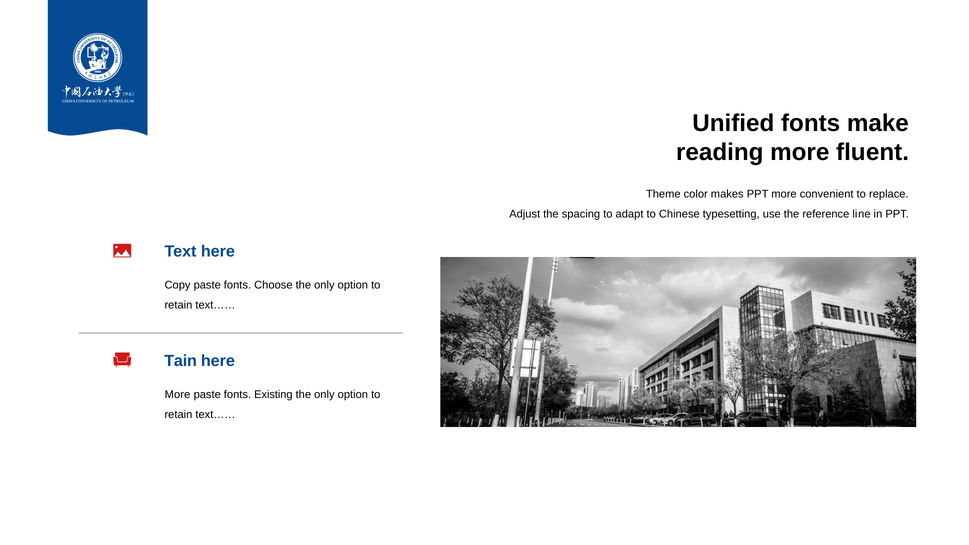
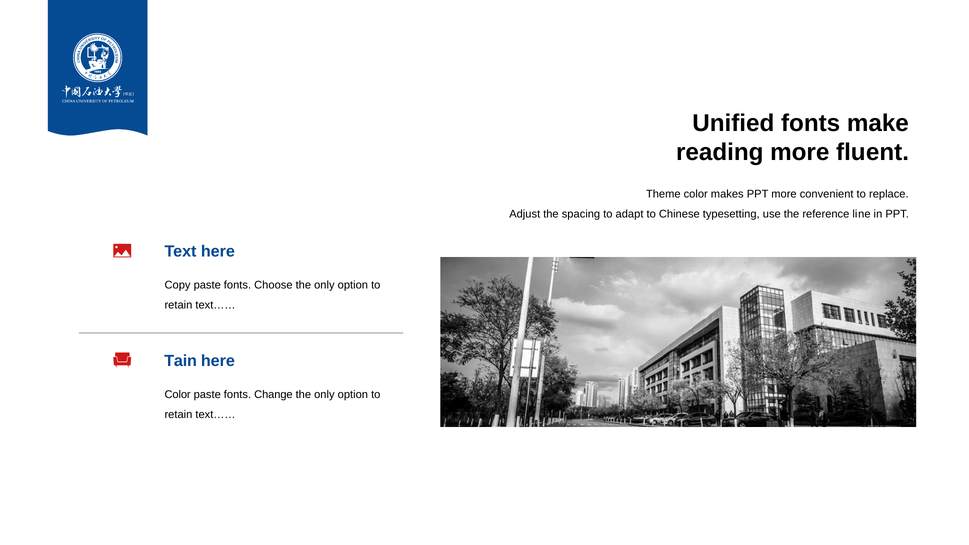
More: More -> Color (178, 395)
Existing: Existing -> Change (273, 395)
